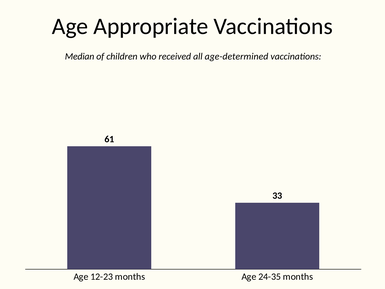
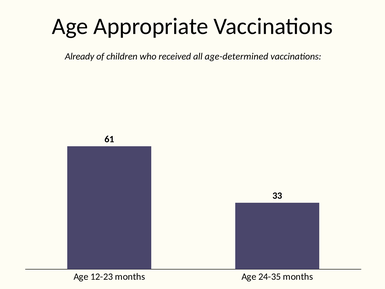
Median: Median -> Already (80, 56)
